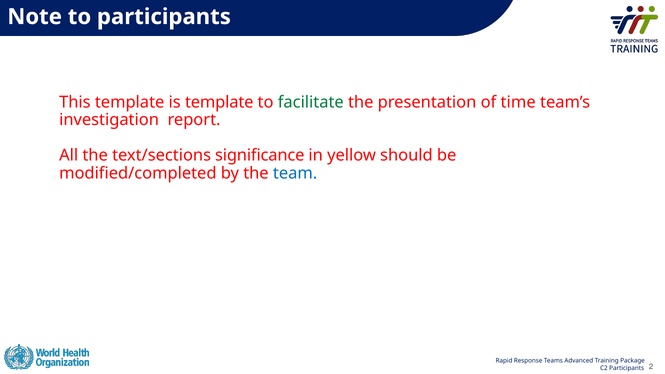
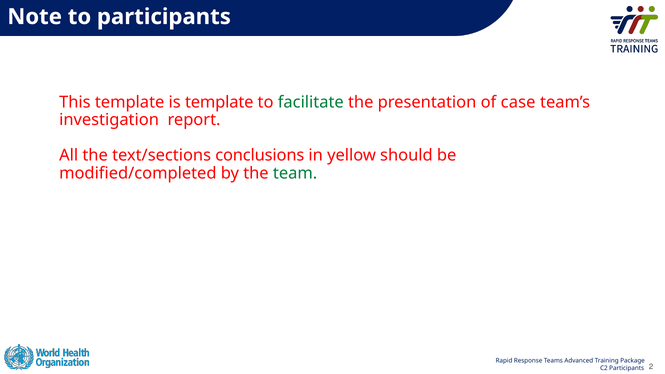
time: time -> case (518, 102)
significance: significance -> conclusions (260, 156)
team colour: blue -> green (295, 173)
